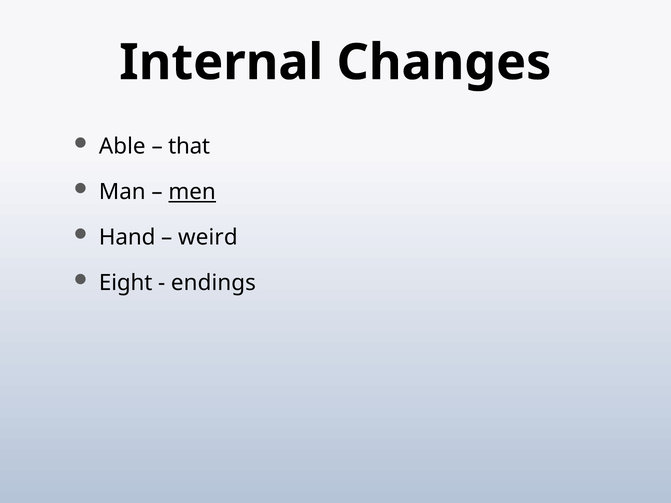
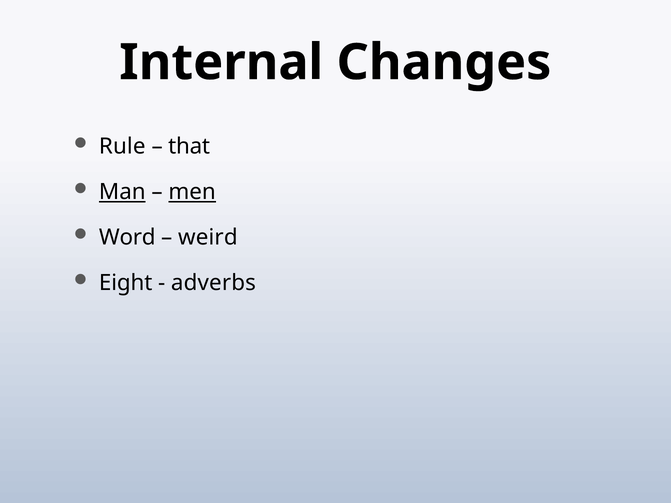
Able: Able -> Rule (122, 147)
Man underline: none -> present (122, 192)
Hand: Hand -> Word (127, 238)
endings: endings -> adverbs (213, 283)
